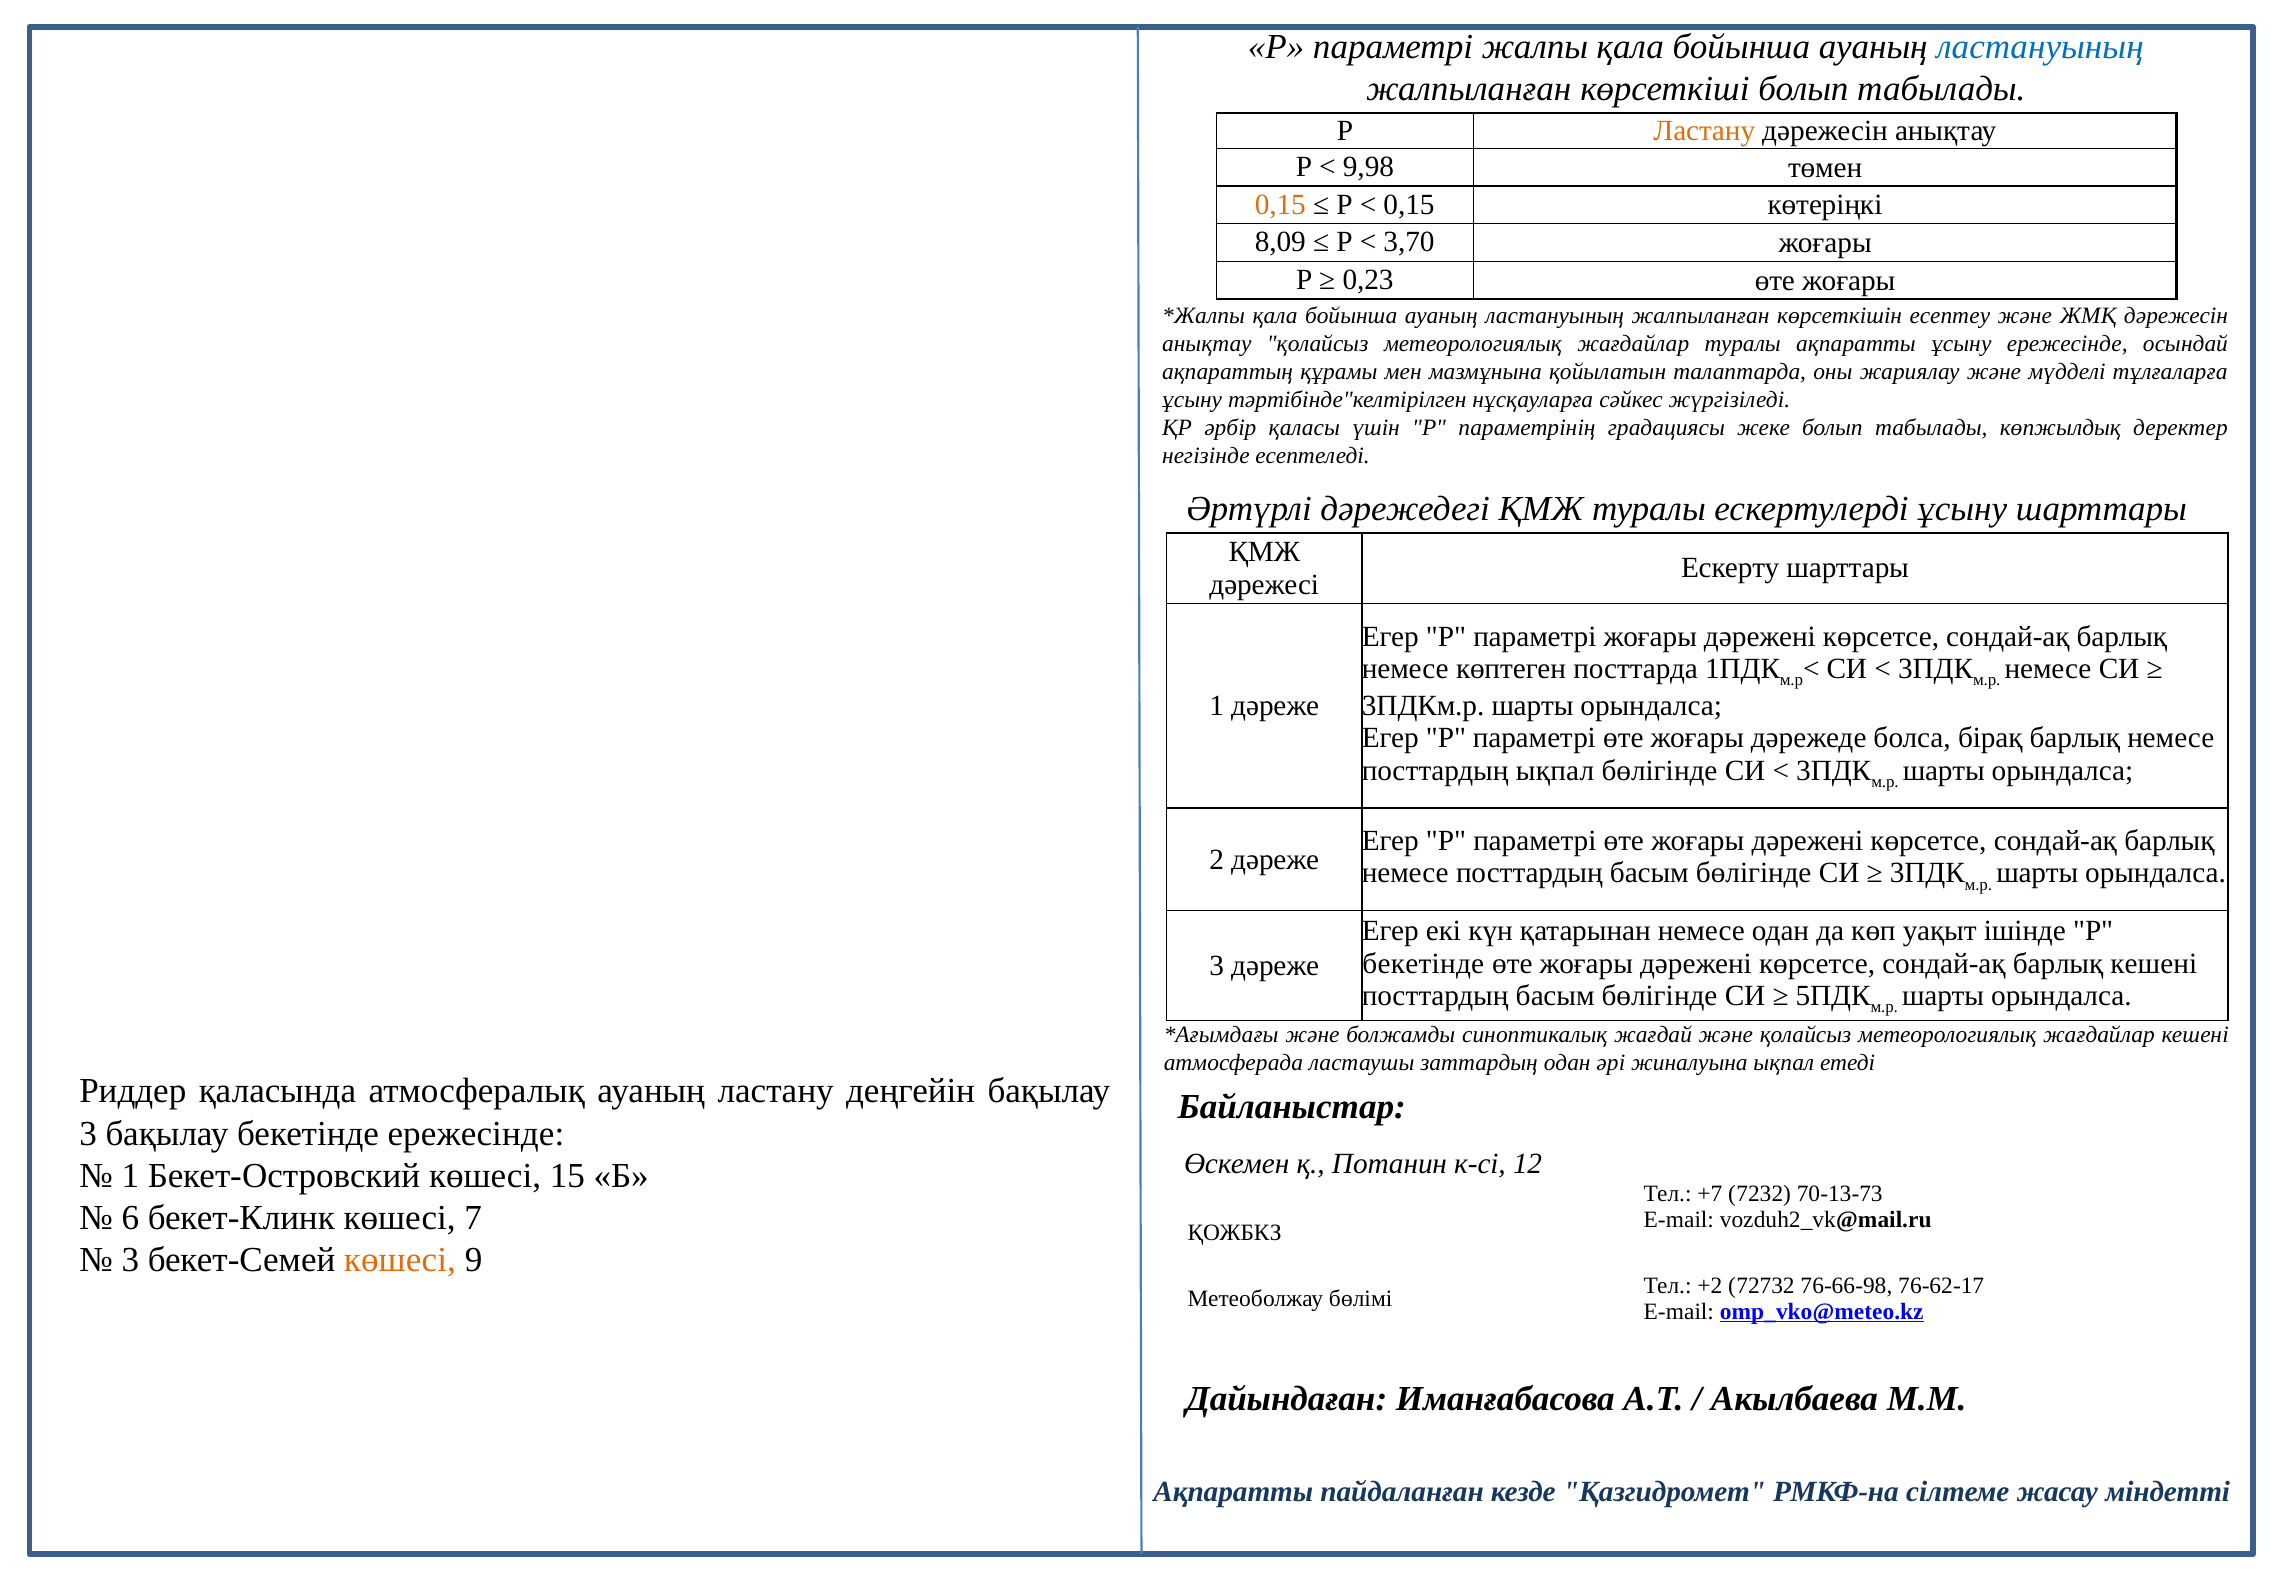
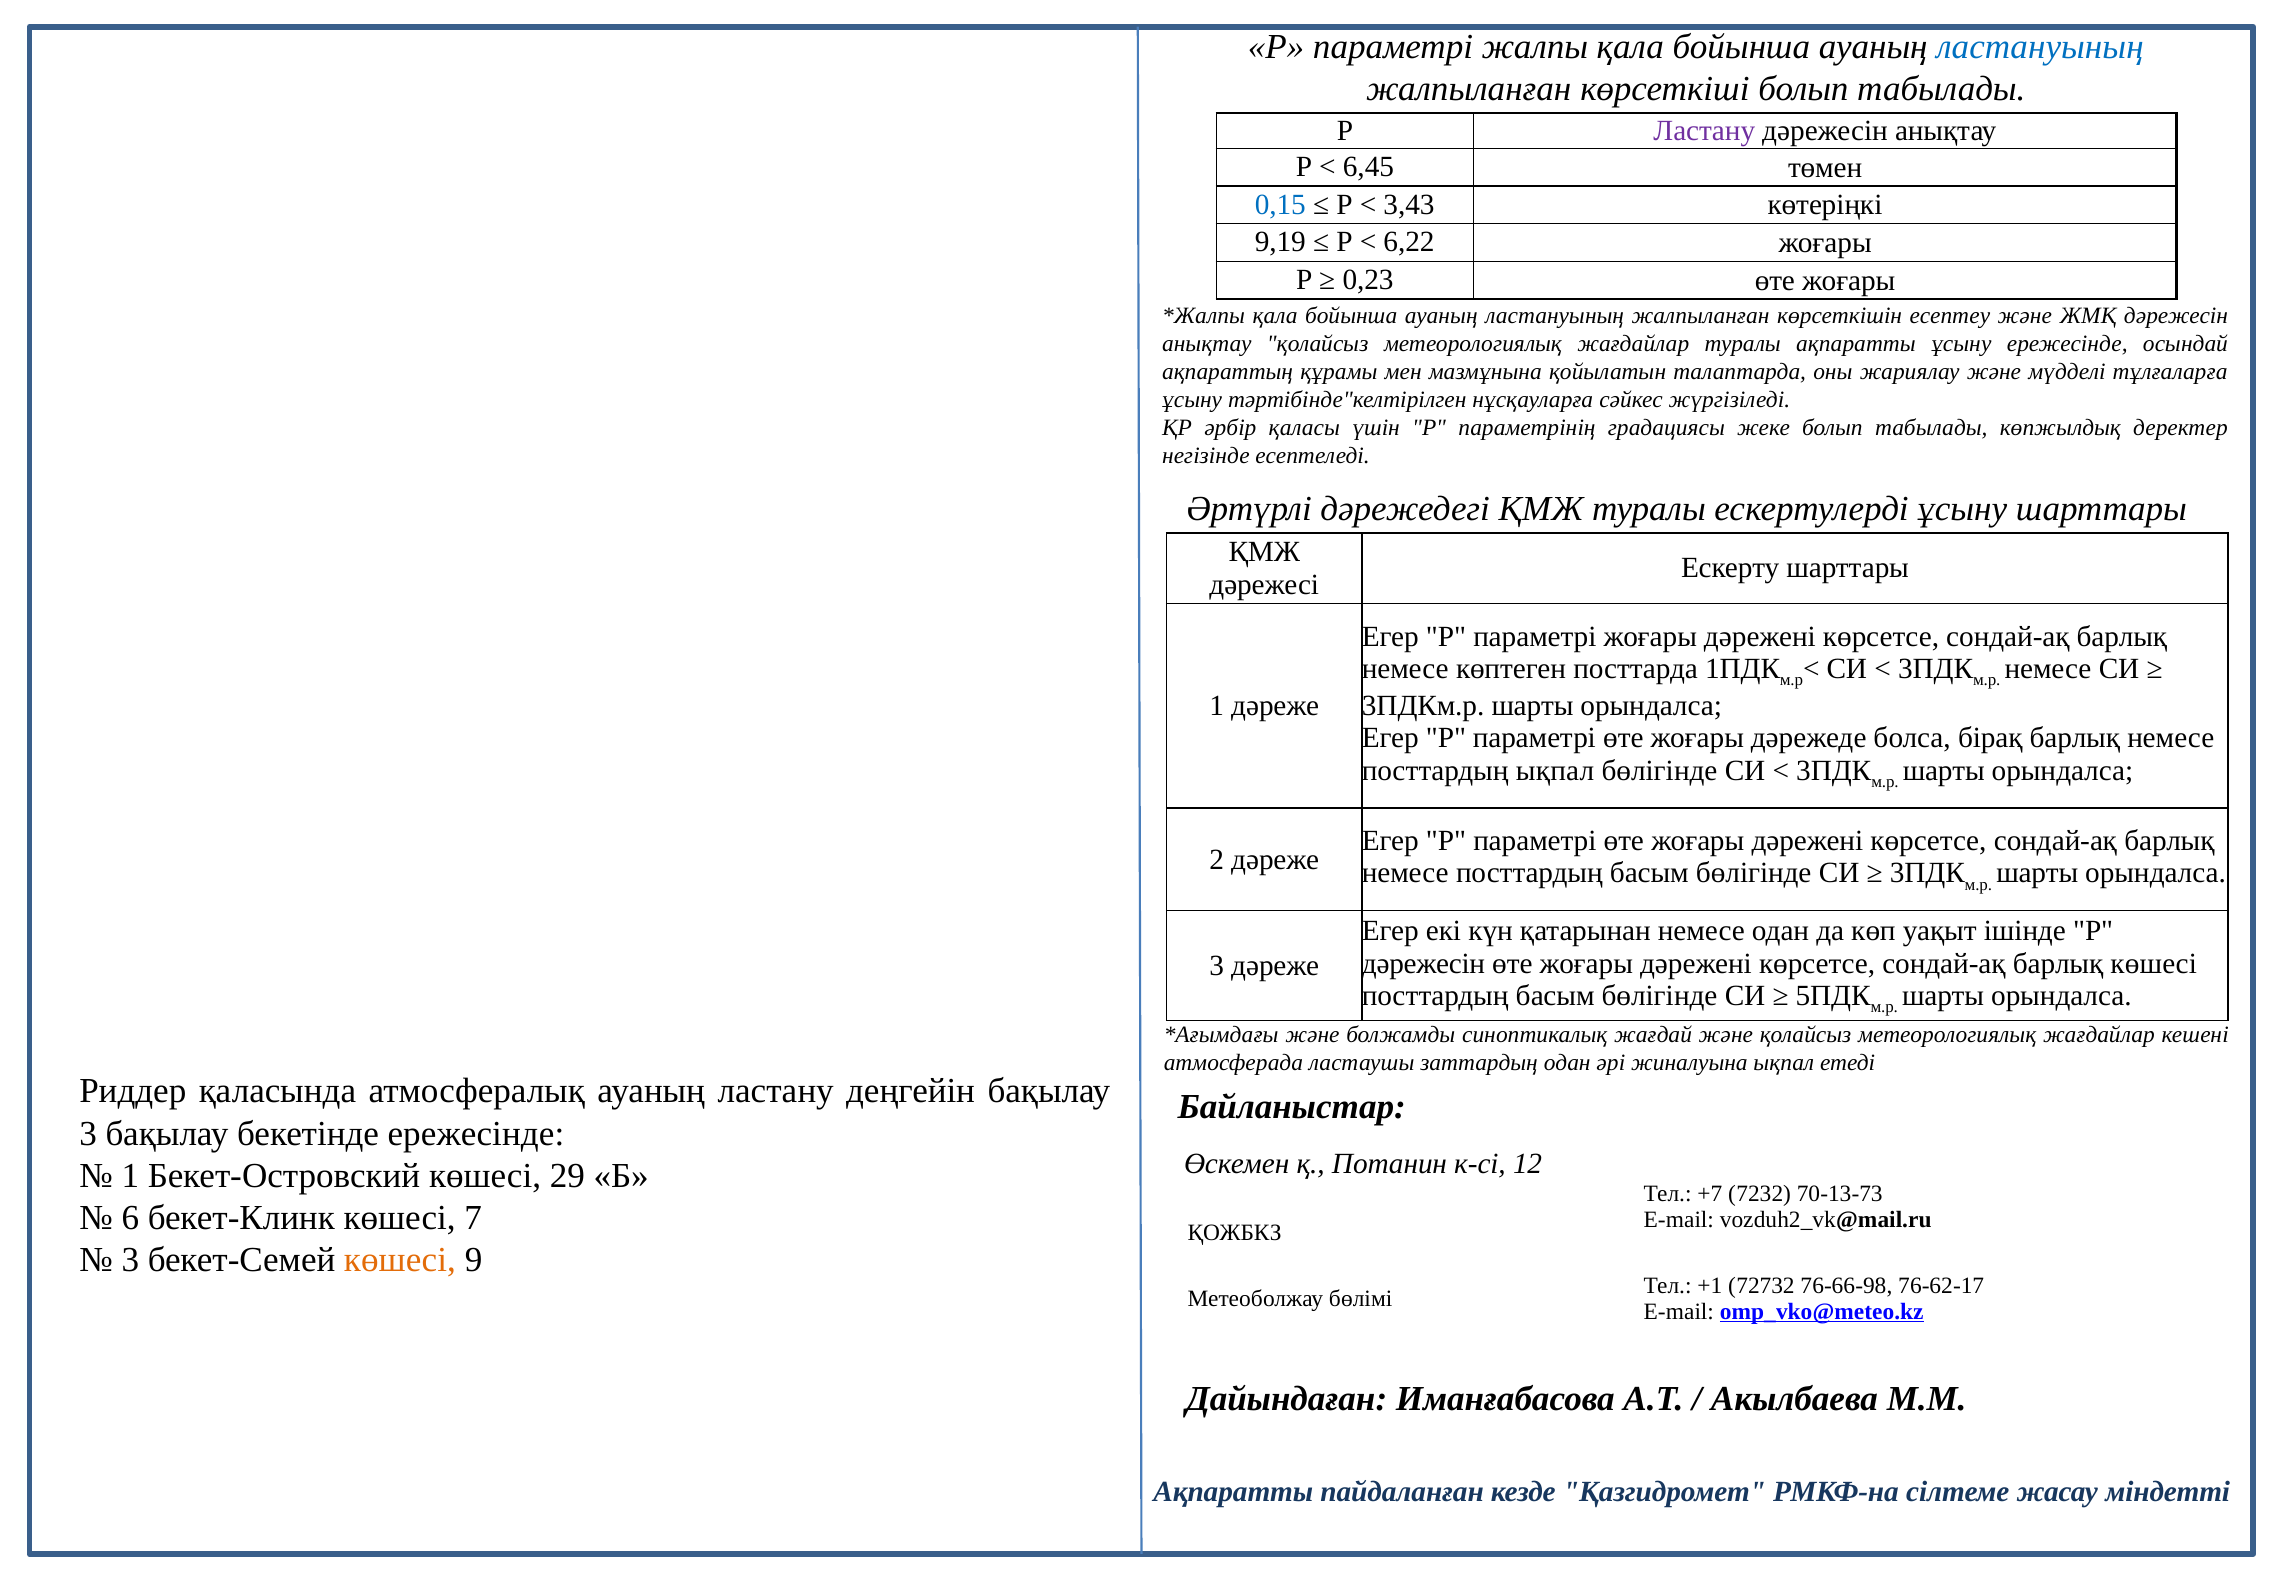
Ластану colour: orange -> purple (1704, 131)
9,98: 9,98 -> 6,45 (1368, 167)
0,15 colour: orange -> blue (1280, 205)
0,15: 0,15 -> 3,43 (1409, 205)
8,09: 8,09 -> 9,19 (1280, 242)
3,70: 3,70 -> 6,22 (1409, 242)
бекетінде: бекетінде -> дәрежесін (1424, 963)
барлық кешені: кешені -> көшесі (2154, 963)
15: 15 -> 29 (567, 1175)
+2: +2 -> +1 (1710, 1285)
